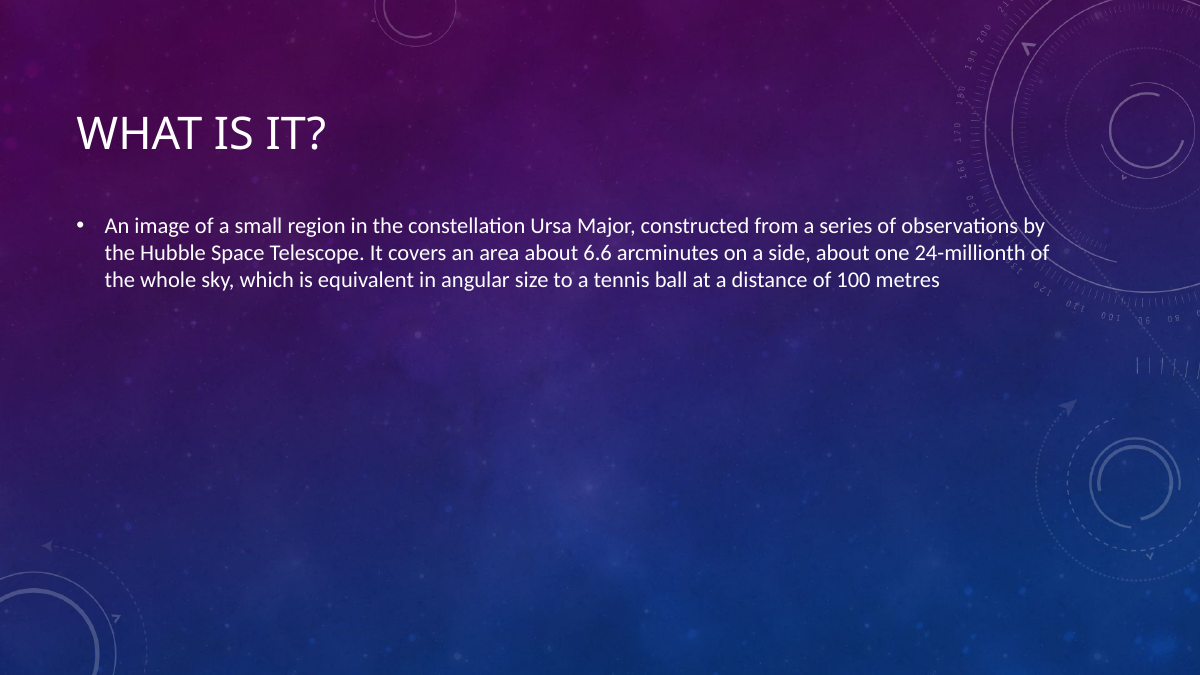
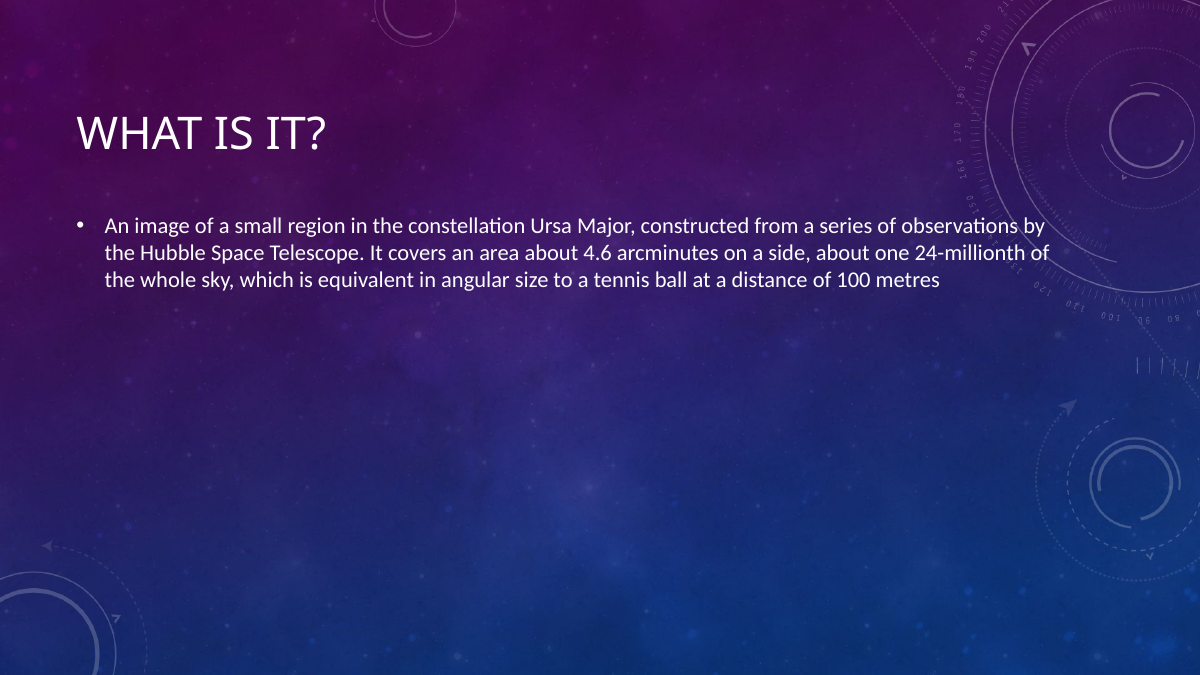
6.6: 6.6 -> 4.6 (598, 253)
